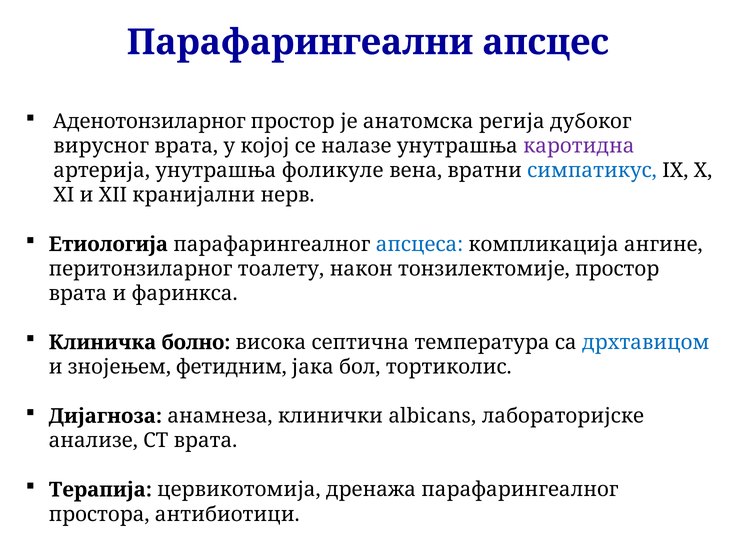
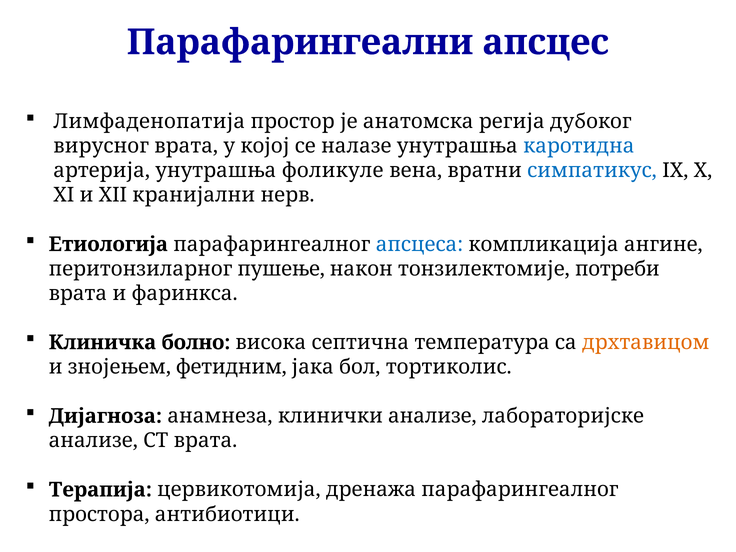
Аденотонзиларног: Аденотонзиларног -> Лимфаденопатија (149, 122)
каротидна colour: purple -> blue (579, 146)
тоалету: тоалету -> пушење (281, 269)
тонзилектомије простор: простор -> потреби (617, 269)
дрхтавицом colour: blue -> orange (646, 342)
клинички albicans: albicans -> анализе (432, 416)
